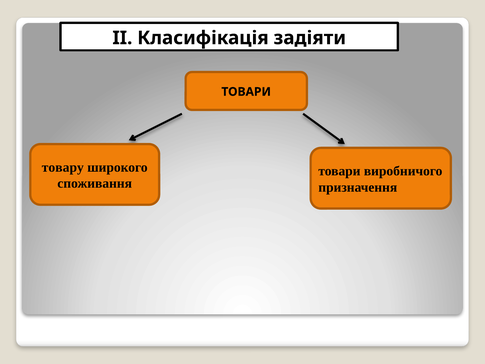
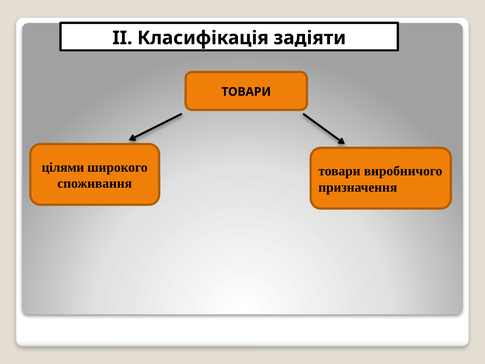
товару: товару -> цілями (63, 167)
